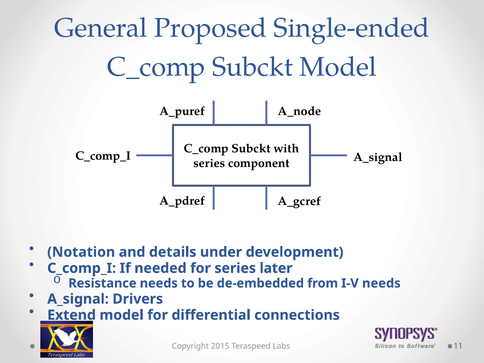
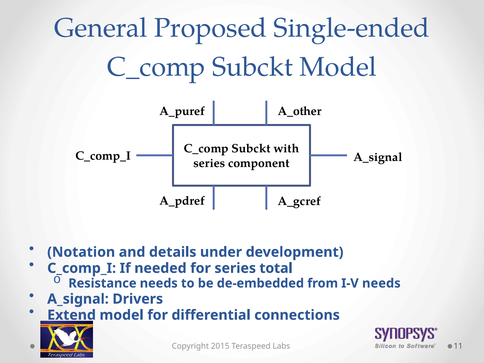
A_node: A_node -> A_other (300, 111)
later: later -> total (276, 268)
